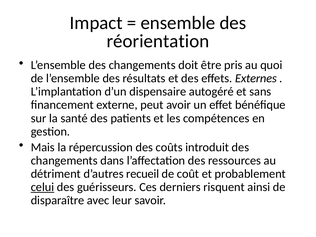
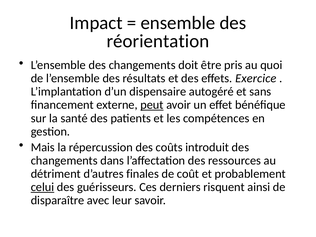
Externes: Externes -> Exercice (256, 78)
peut underline: none -> present (152, 105)
recueil: recueil -> finales (143, 174)
